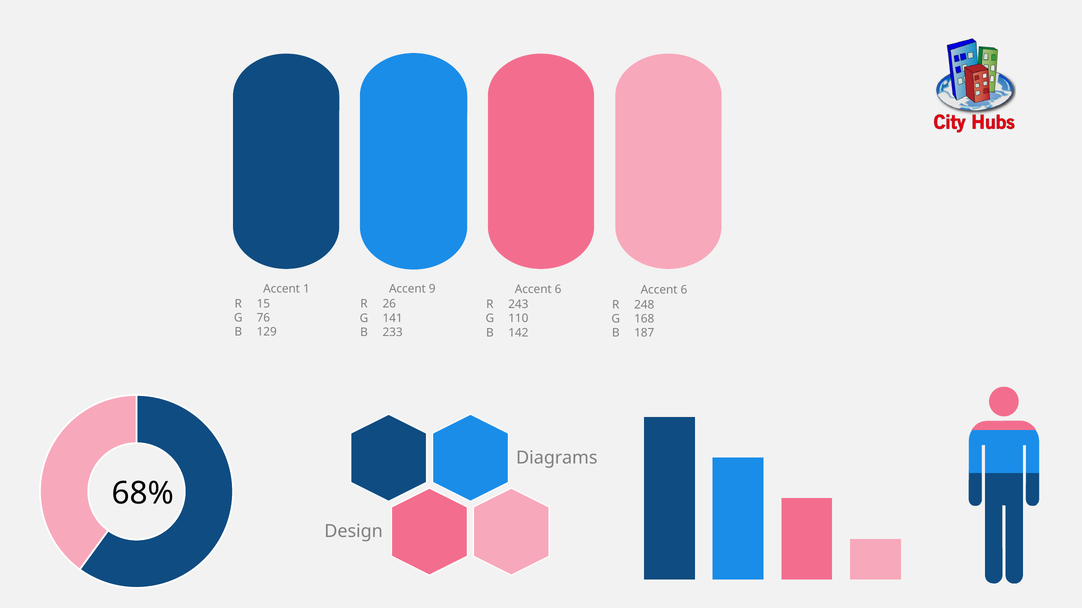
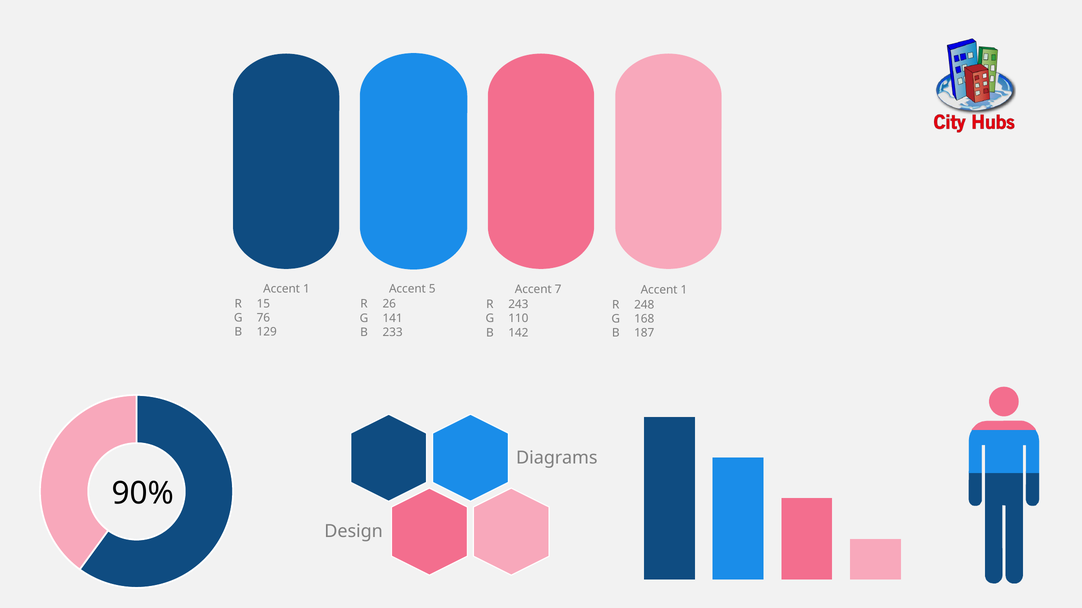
9: 9 -> 5 (432, 289)
6: 6 -> 7 (558, 290)
6: 6 -> 1 (684, 290)
68%: 68% -> 90% (143, 494)
